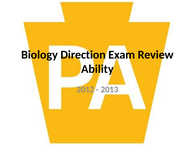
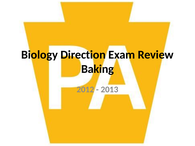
Ability: Ability -> Baking (98, 69)
